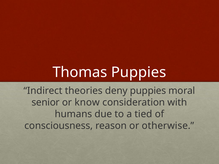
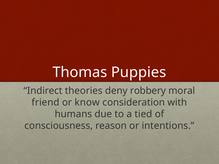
deny puppies: puppies -> robbery (148, 91)
senior: senior -> friend (46, 103)
otherwise: otherwise -> intentions (168, 126)
